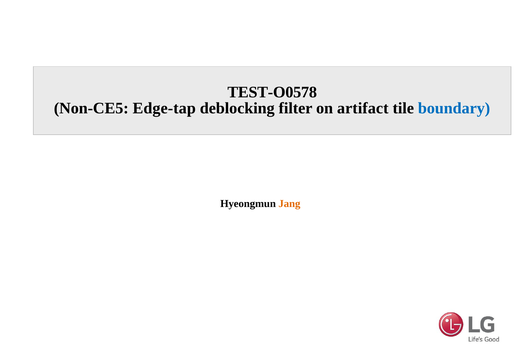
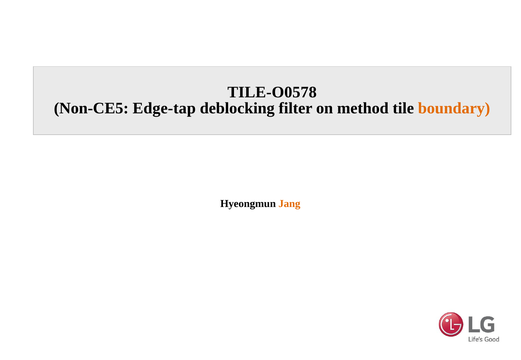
TEST-O0578: TEST-O0578 -> TILE-O0578 (272, 92)
artifact: artifact -> method (363, 108)
boundary colour: blue -> orange (454, 108)
